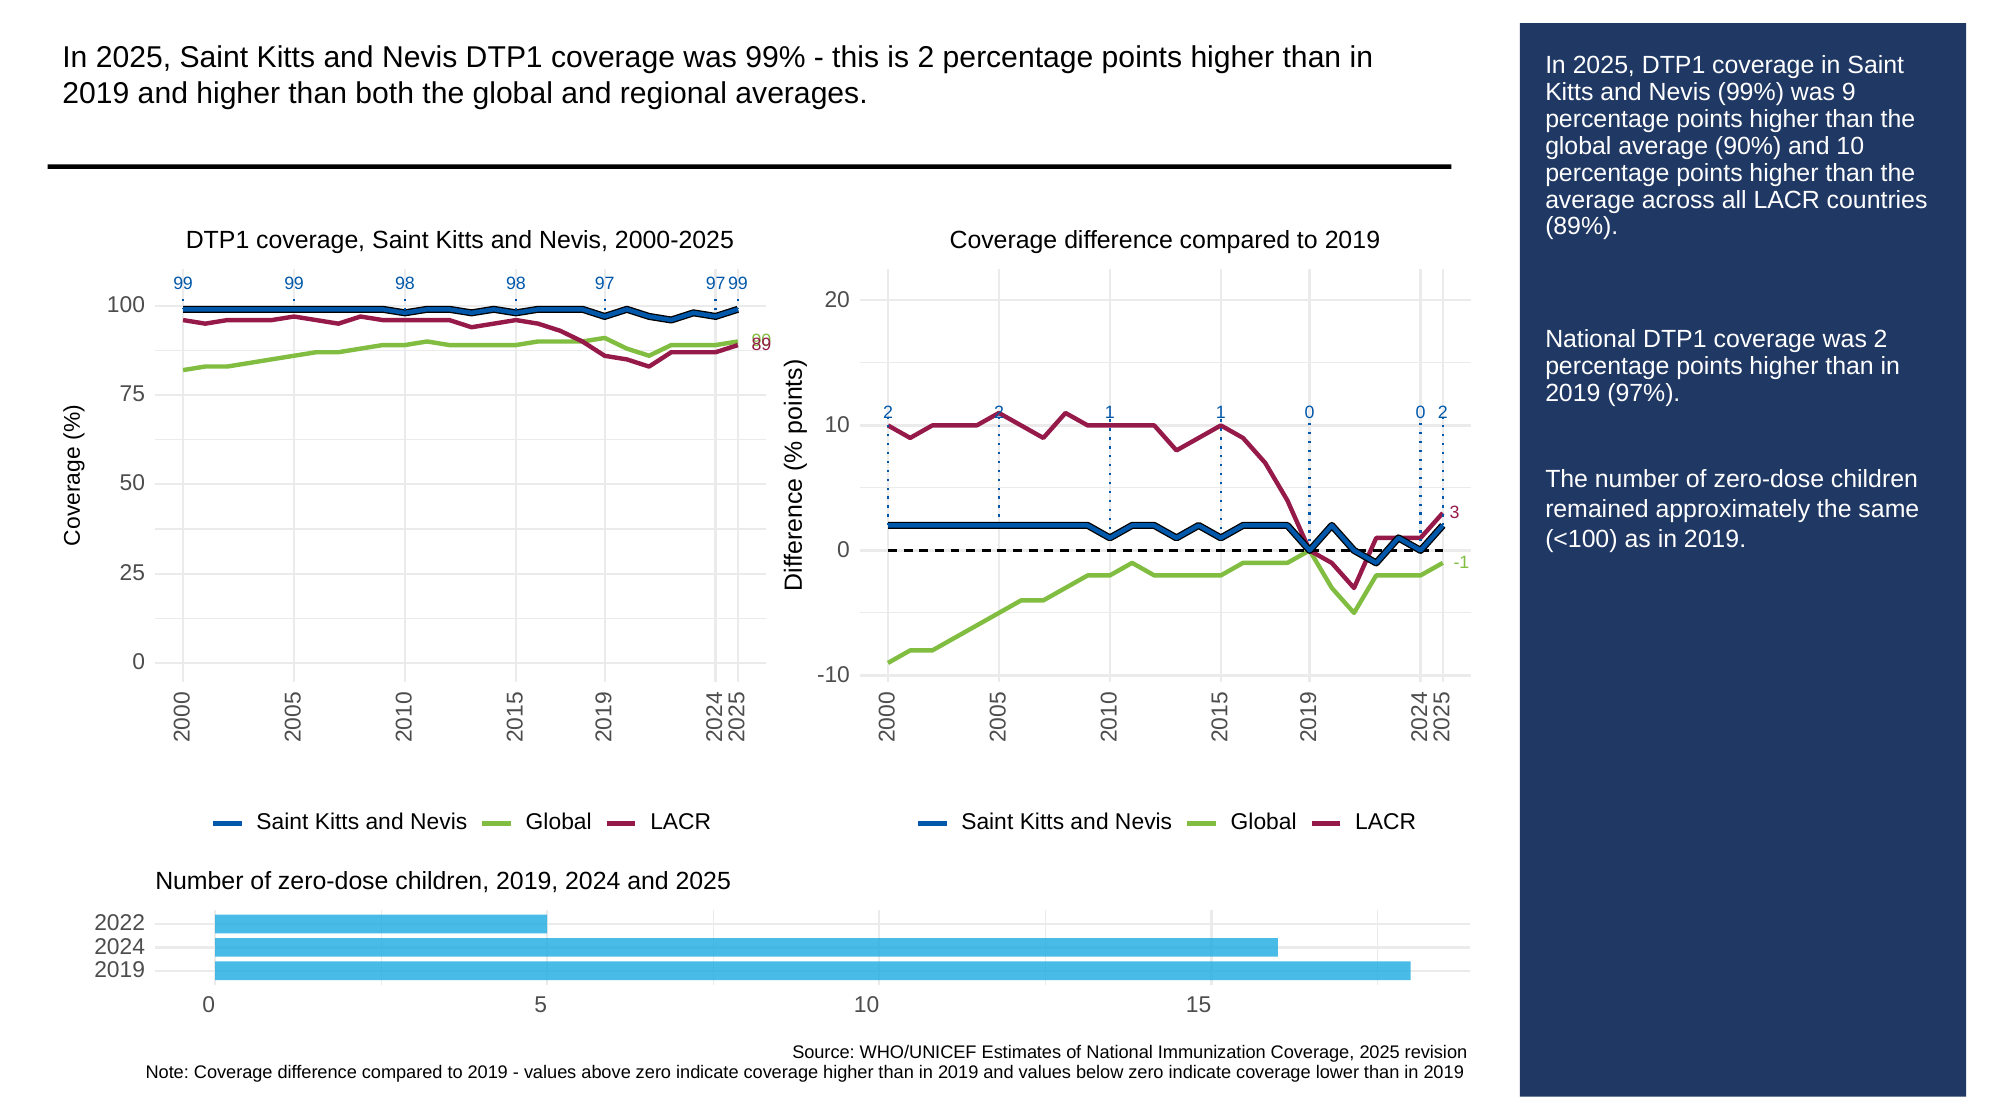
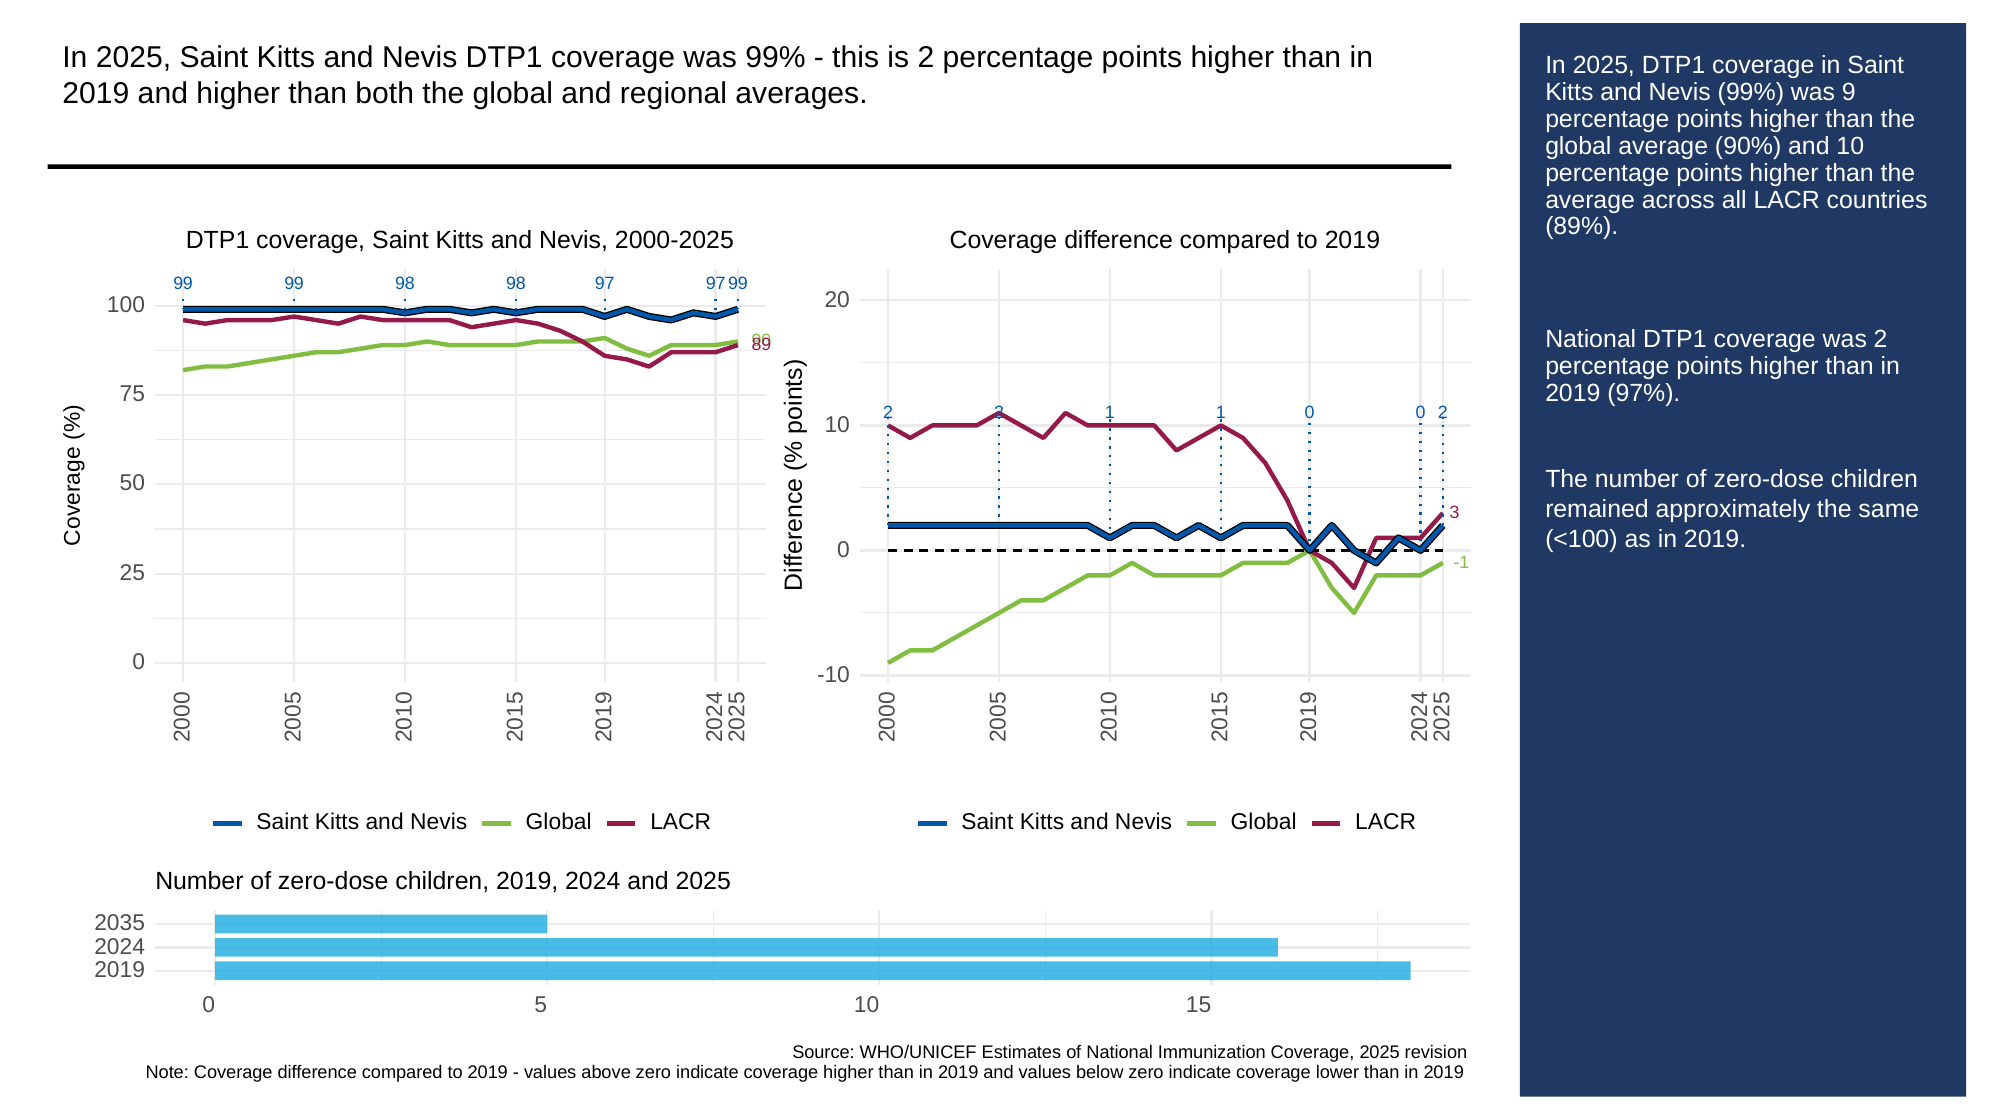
2022: 2022 -> 2035 (120, 923)
